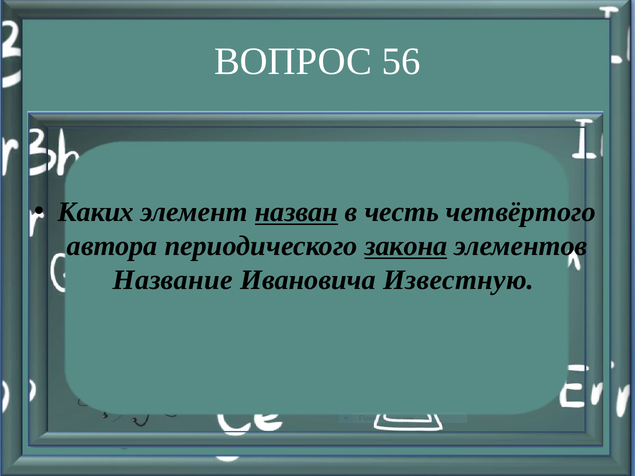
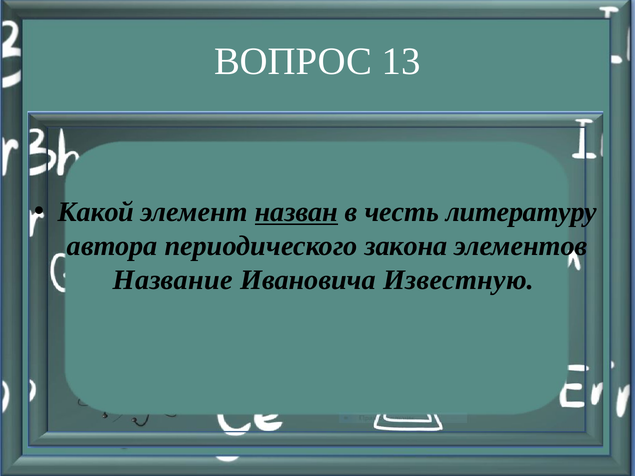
56: 56 -> 13 (401, 61)
Каких: Каких -> Какой (96, 212)
четвёртого: четвёртого -> литературу (521, 212)
закона underline: present -> none (406, 246)
